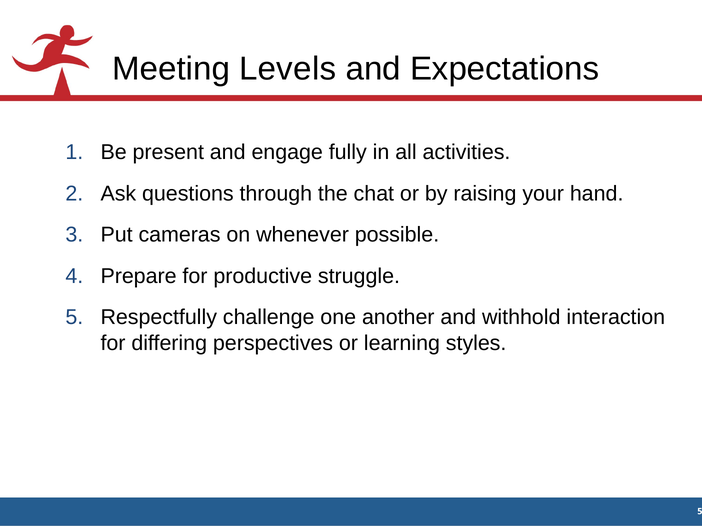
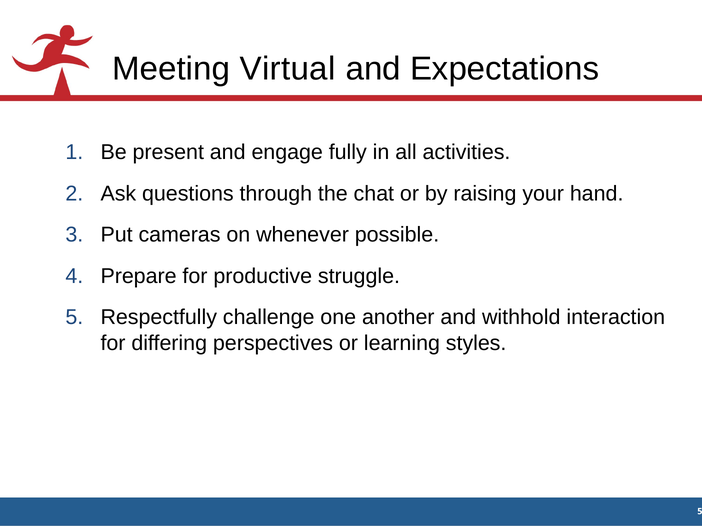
Levels: Levels -> Virtual (288, 69)
